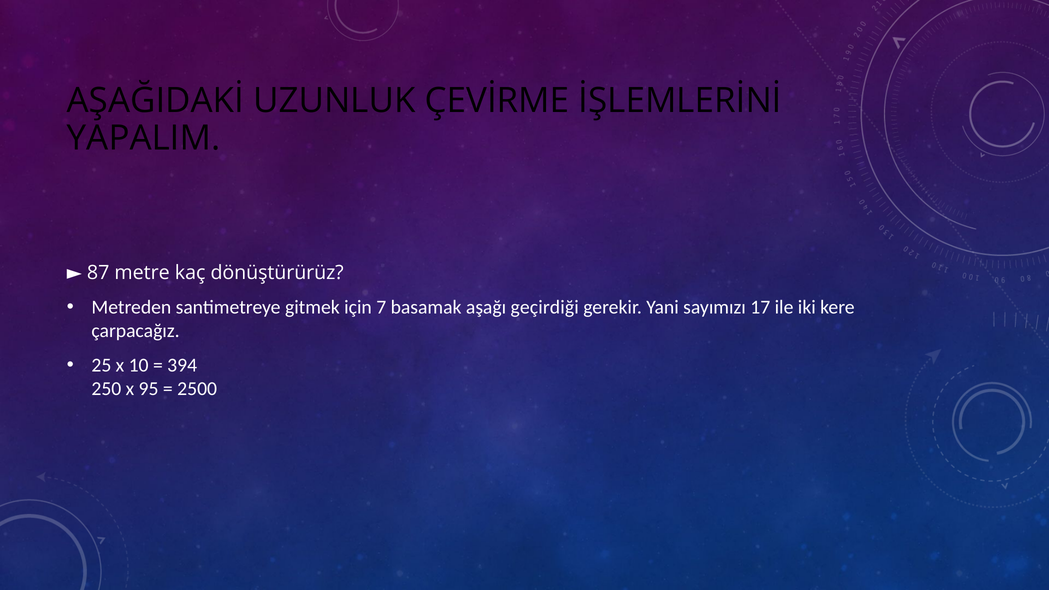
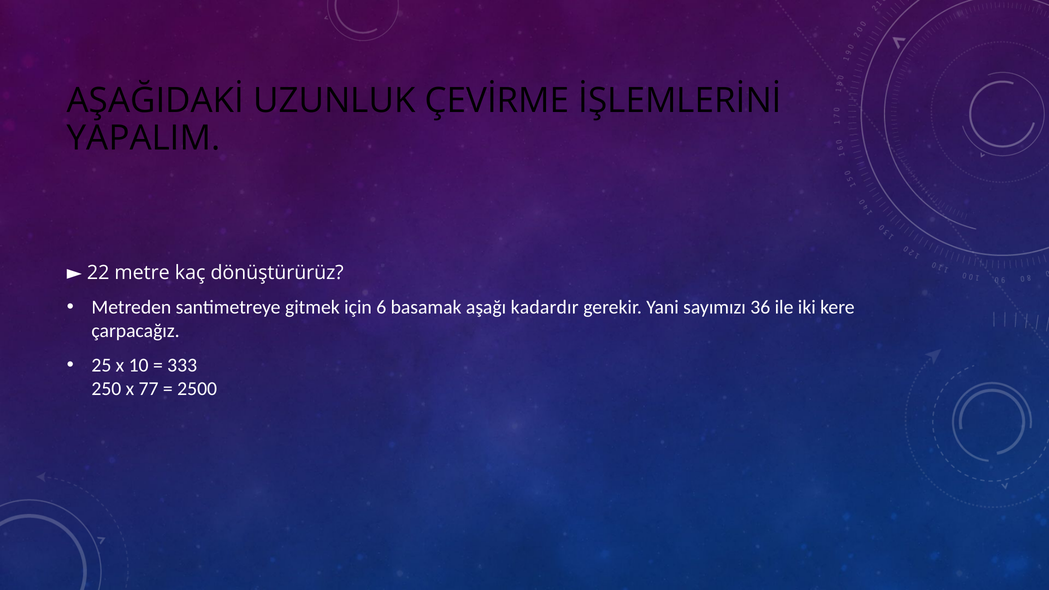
87: 87 -> 22 (98, 273)
7: 7 -> 6 (381, 307)
geçirdiği: geçirdiği -> kadardır (545, 307)
17: 17 -> 36 (760, 307)
394: 394 -> 333 (182, 365)
95: 95 -> 77 (149, 389)
